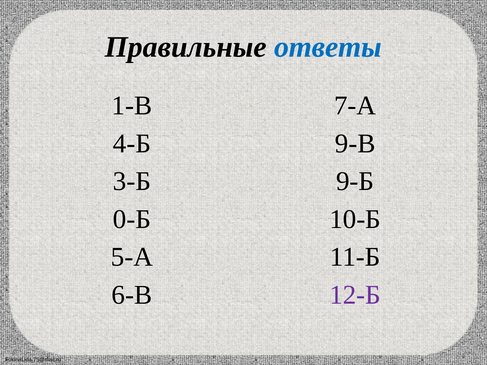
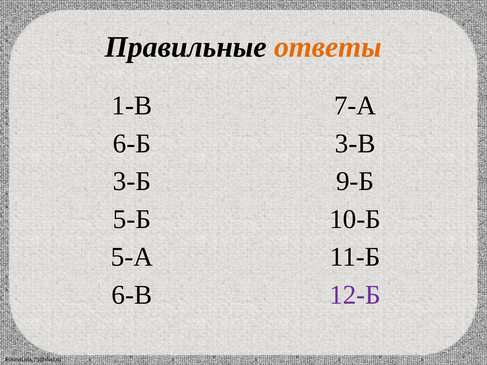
ответы colour: blue -> orange (328, 47)
4-Б: 4-Б -> 6-Б (132, 144)
9-В: 9-В -> 3-В (355, 144)
0-Б: 0-Б -> 5-Б (132, 219)
